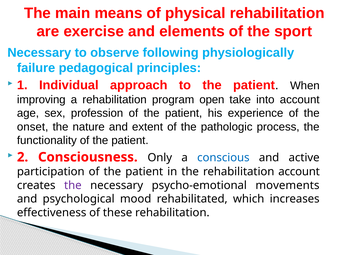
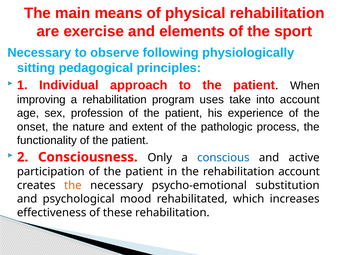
failure: failure -> sitting (36, 68)
open: open -> uses (212, 100)
the colour: purple -> orange (73, 185)
movements: movements -> substitution (287, 185)
